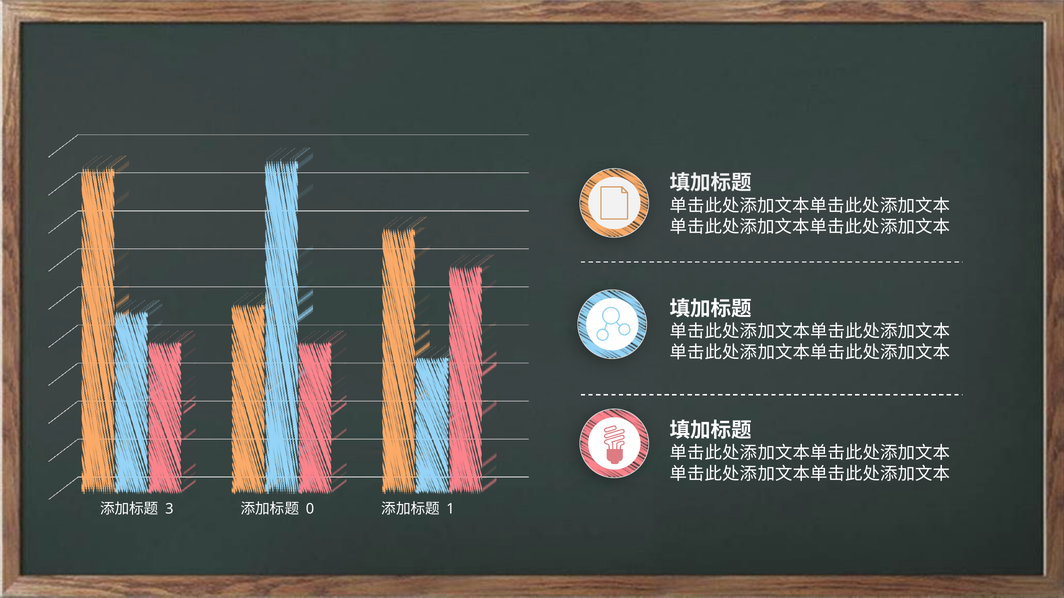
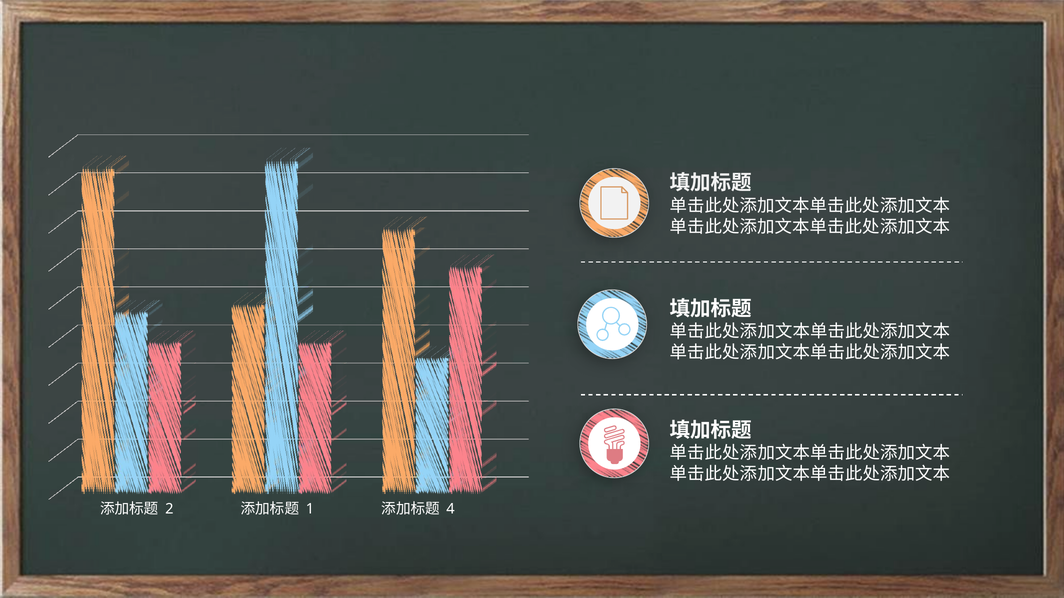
3: 3 -> 2 (169, 509)
0: 0 -> 1 (310, 509)
1: 1 -> 4 (451, 509)
